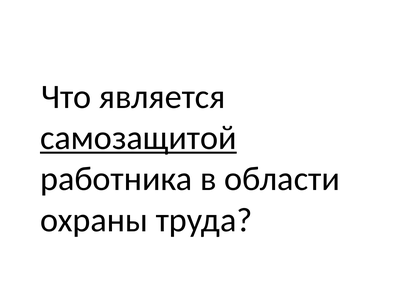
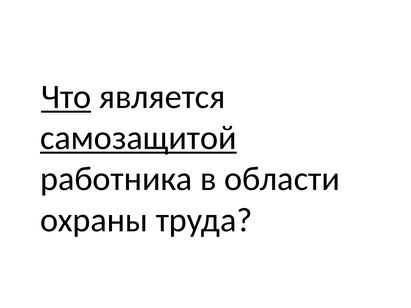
Что underline: none -> present (66, 97)
